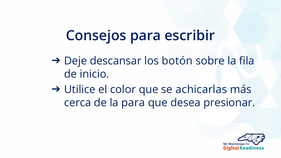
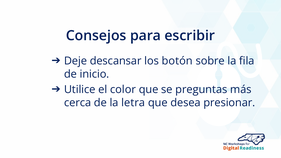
achicarlas: achicarlas -> preguntas (201, 90)
la para: para -> letra (133, 103)
